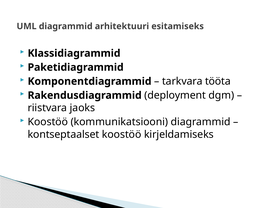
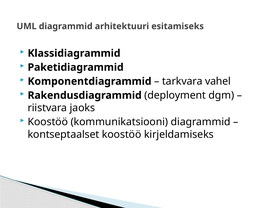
tööta: tööta -> vahel (218, 81)
